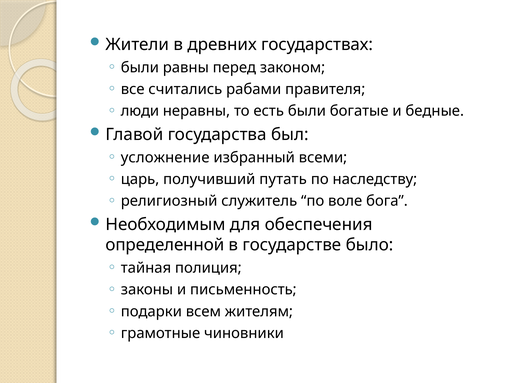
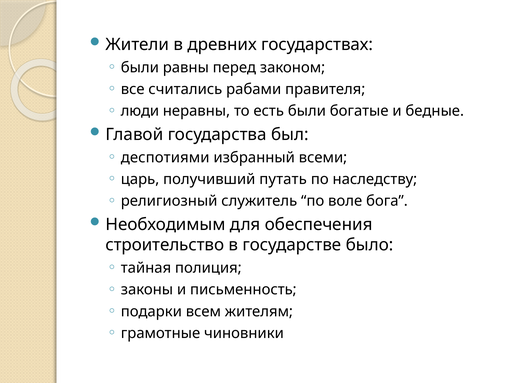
усложнение: усложнение -> деспотиями (165, 157)
определенной: определенной -> строительство (165, 245)
